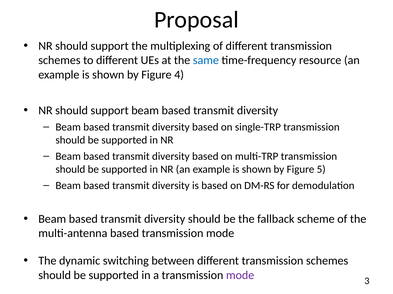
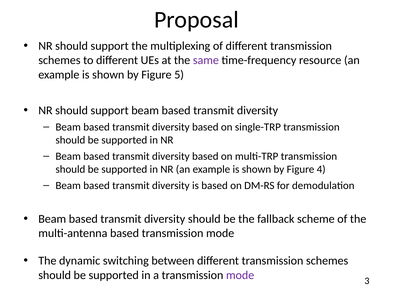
same colour: blue -> purple (206, 60)
4: 4 -> 5 (179, 75)
5: 5 -> 4 (321, 170)
